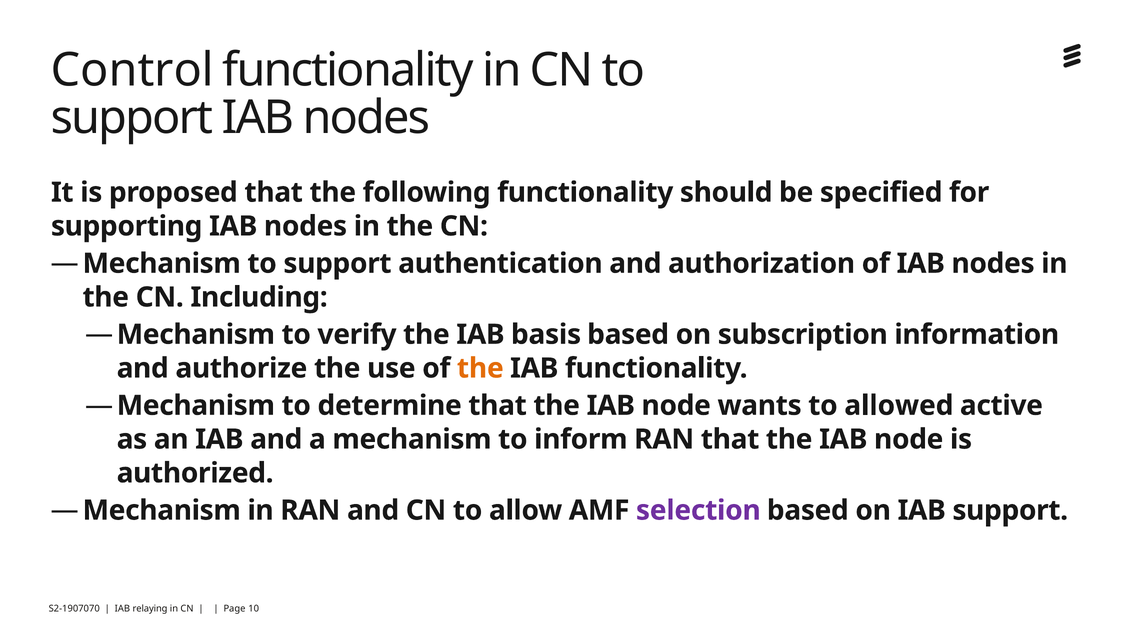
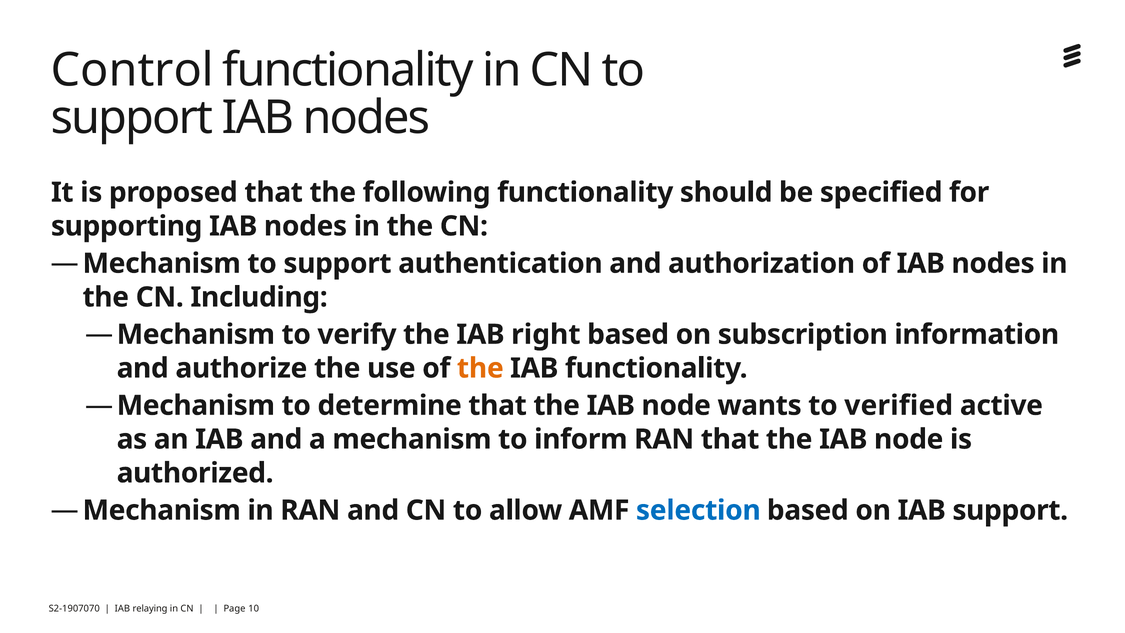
basis: basis -> right (546, 334)
allowed: allowed -> verified (899, 405)
selection colour: purple -> blue (698, 510)
